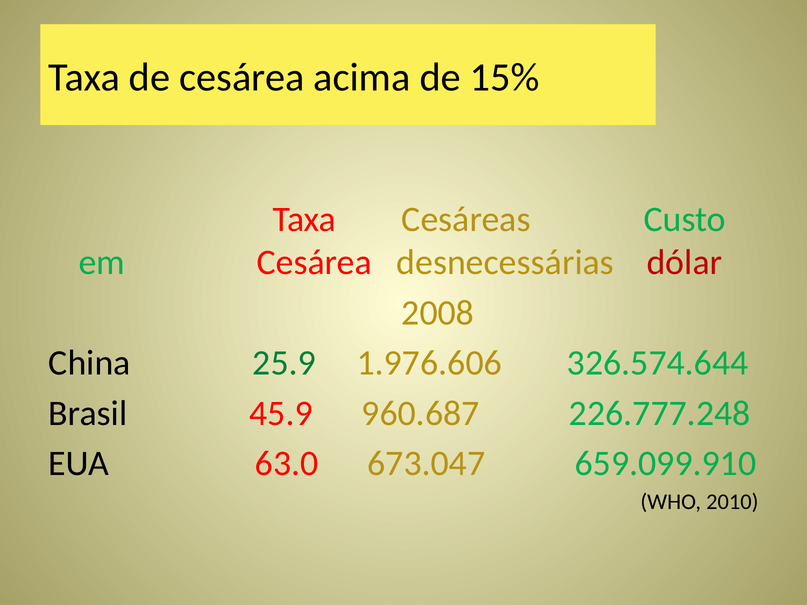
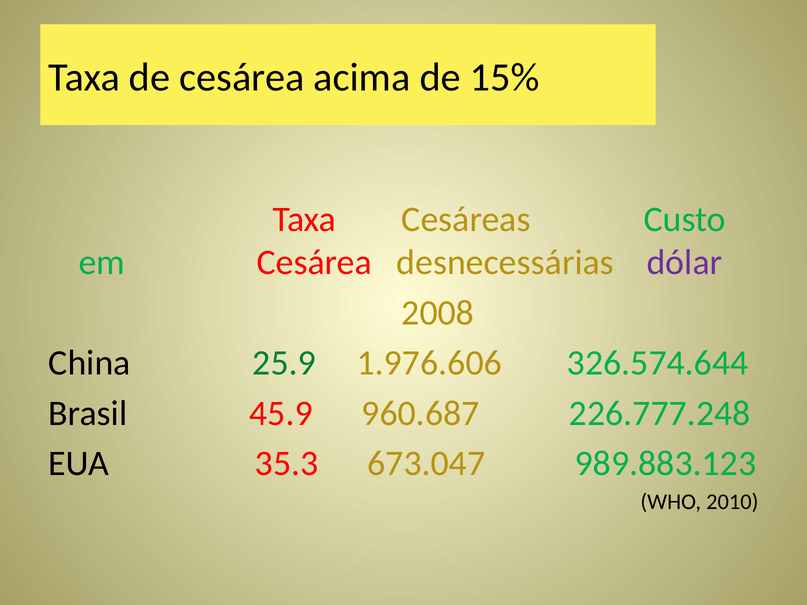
dólar colour: red -> purple (684, 263)
63.0: 63.0 -> 35.3 (287, 464)
659.099.910: 659.099.910 -> 989.883.123 (665, 464)
